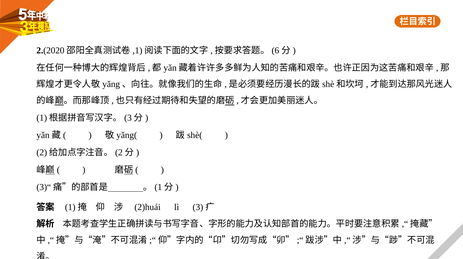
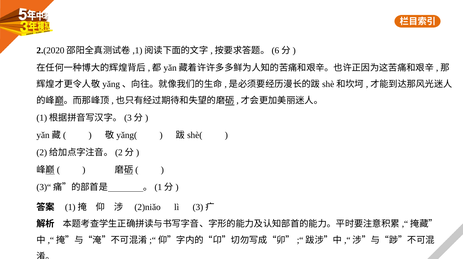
2)huái: 2)huái -> 2)niǎo (148, 207)
